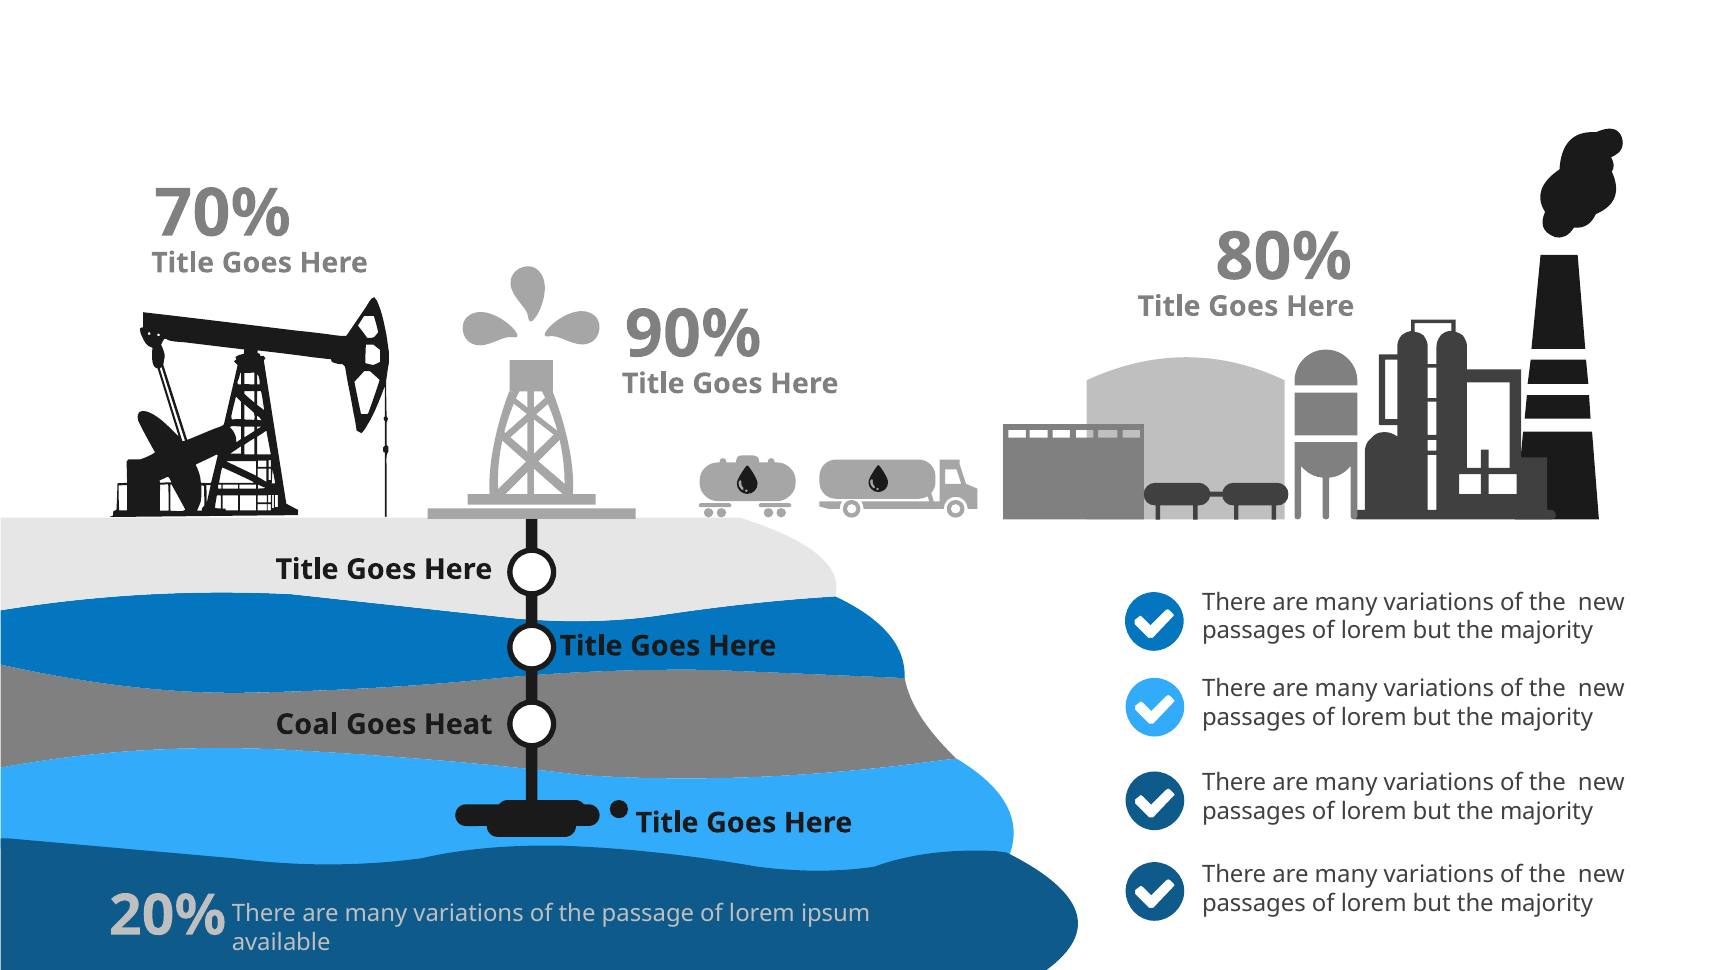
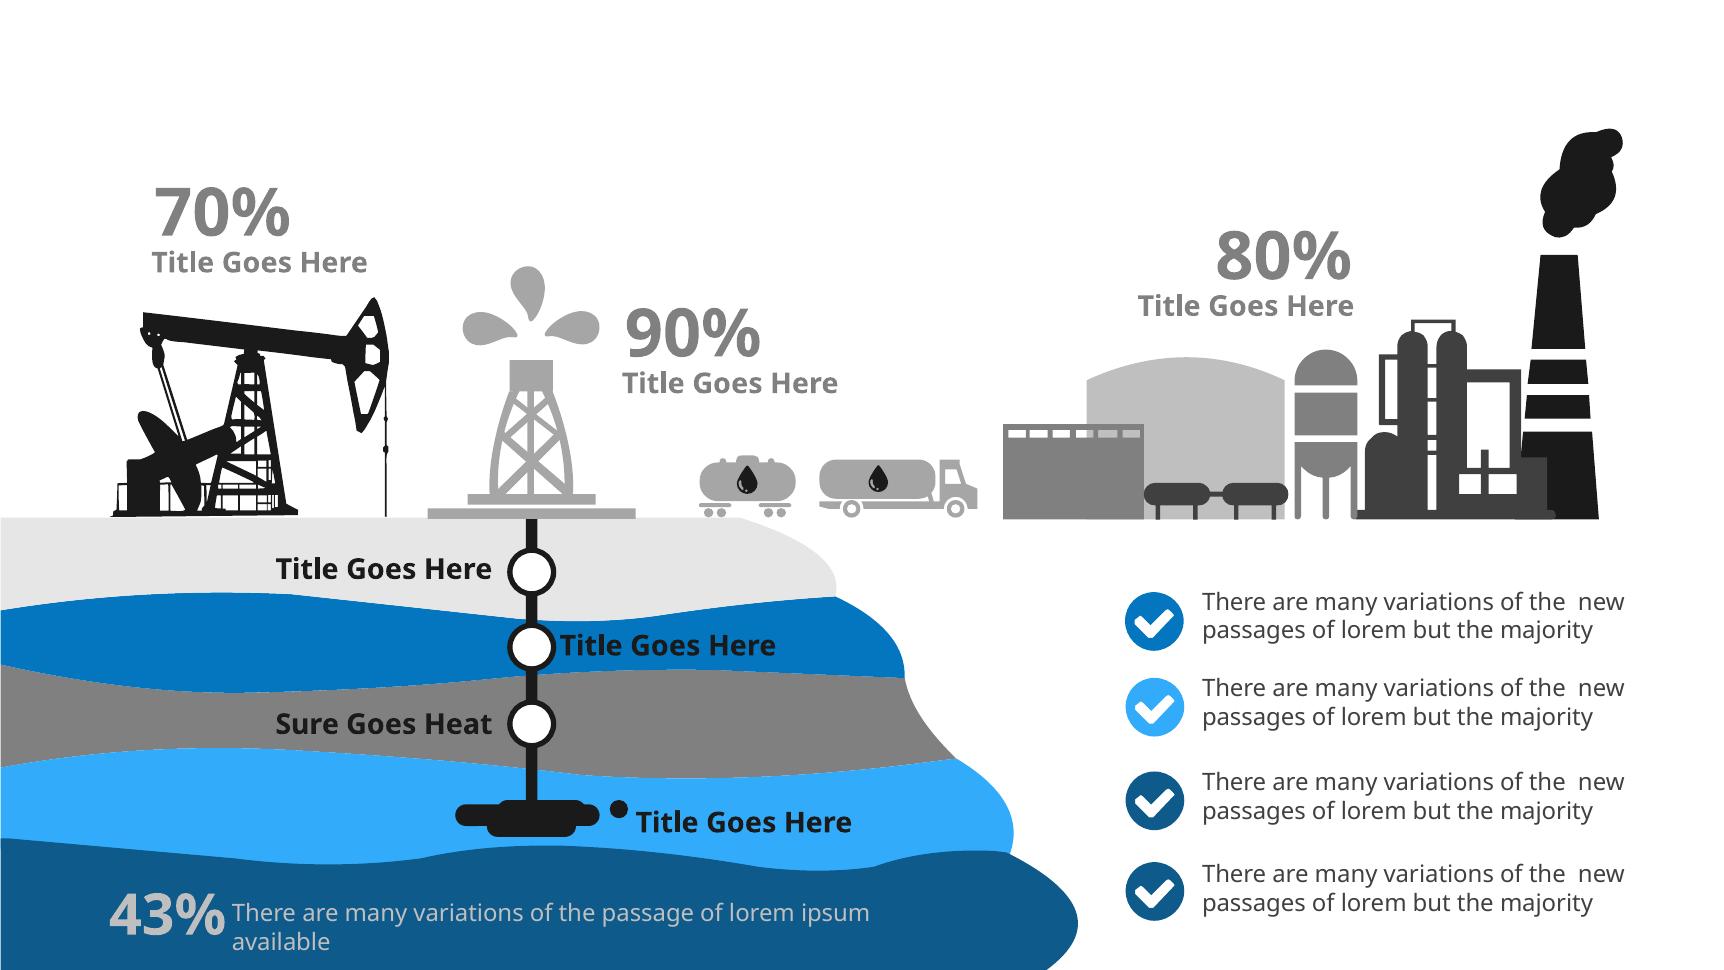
Coal: Coal -> Sure (307, 724)
20%: 20% -> 43% (168, 915)
